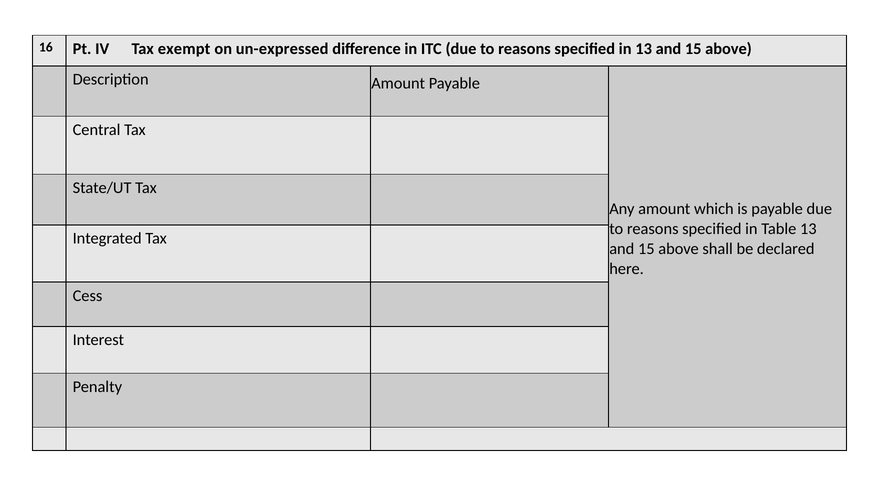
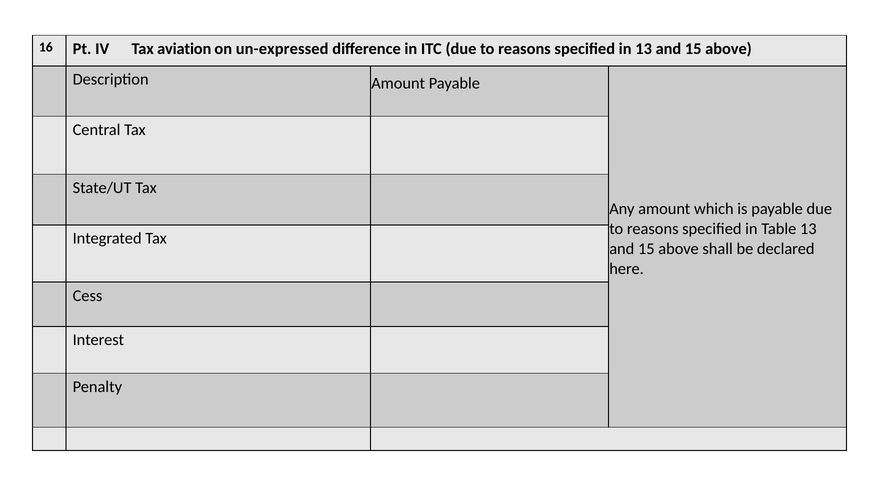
exempt: exempt -> aviation (184, 49)
